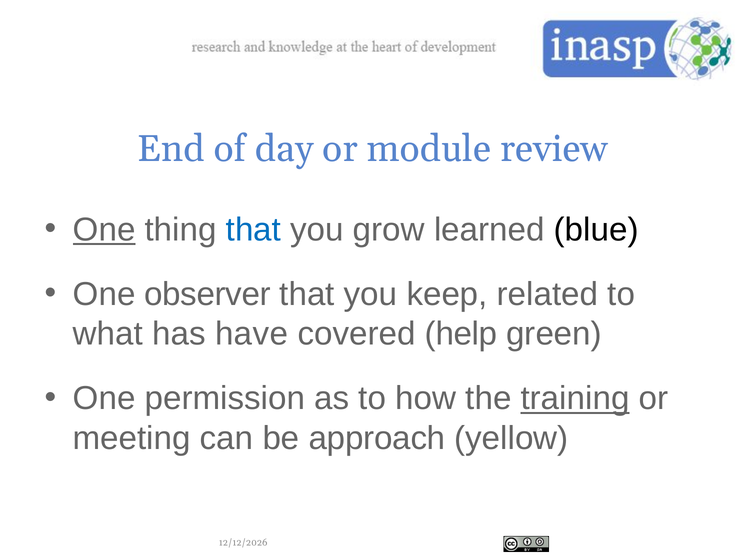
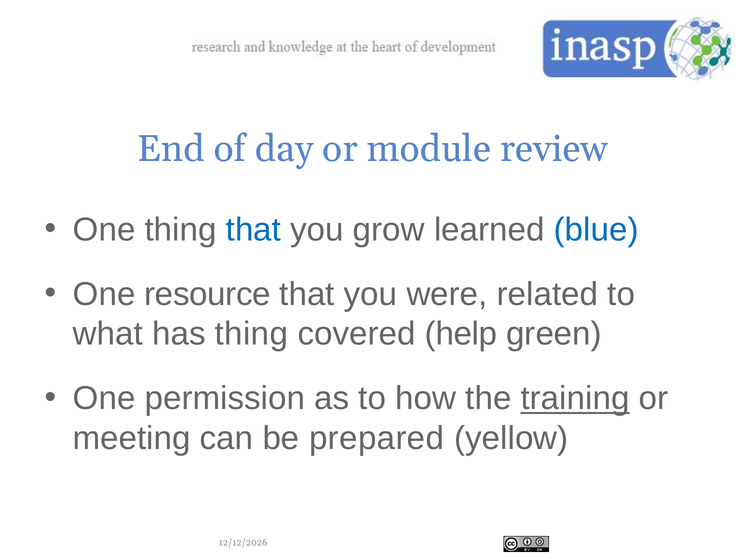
One underline: present -> none (104, 230)
blue colour: black -> blue (596, 230)
observer: observer -> resource (208, 294)
keep: keep -> were (447, 294)
has have: have -> thing (252, 334)
approach: approach -> prepared (377, 439)
